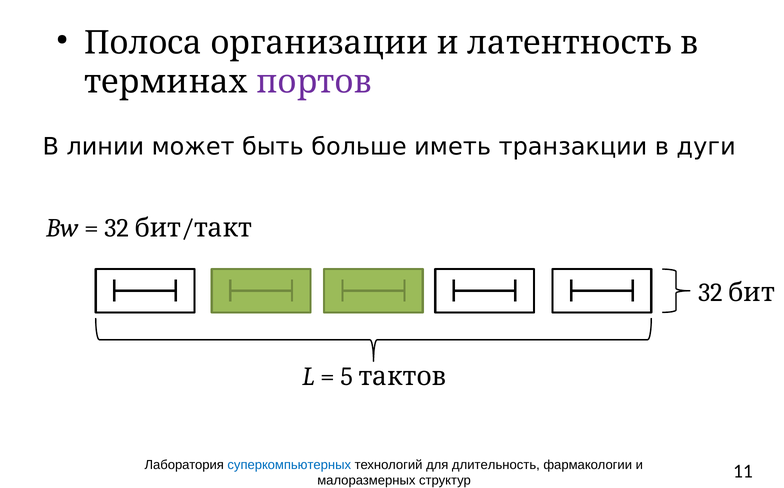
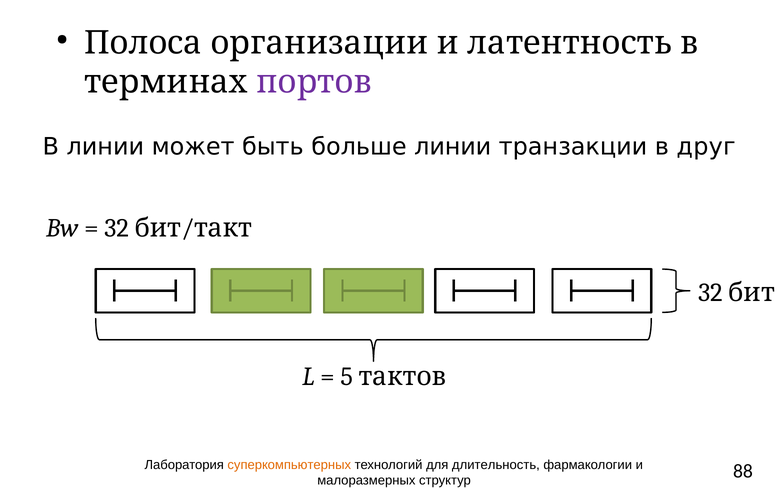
больше иметь: иметь -> линии (453, 147)
дуги: дуги -> друг (706, 147)
суперкомпьютерных colour: blue -> orange (289, 465)
11: 11 -> 88 (743, 471)
